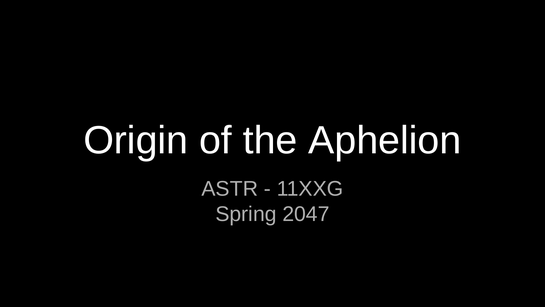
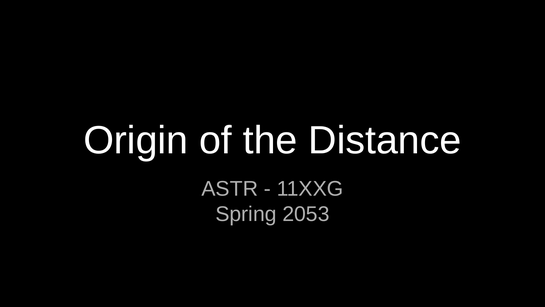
Aphelion: Aphelion -> Distance (385, 140)
2047: 2047 -> 2053 (306, 214)
